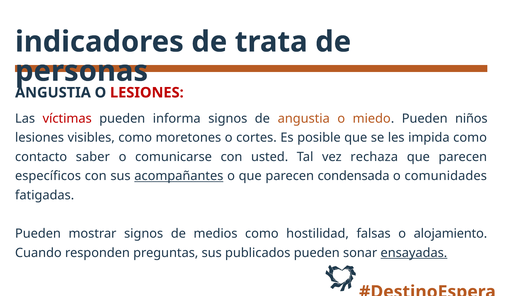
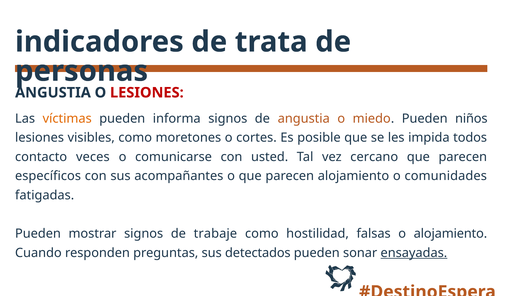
víctimas colour: red -> orange (67, 118)
impida como: como -> todos (470, 138)
saber: saber -> veces (93, 157)
rechaza: rechaza -> cercano (374, 157)
acompañantes underline: present -> none (179, 176)
parecen condensada: condensada -> alojamiento (353, 176)
medios: medios -> trabaje (215, 234)
publicados: publicados -> detectados (258, 253)
